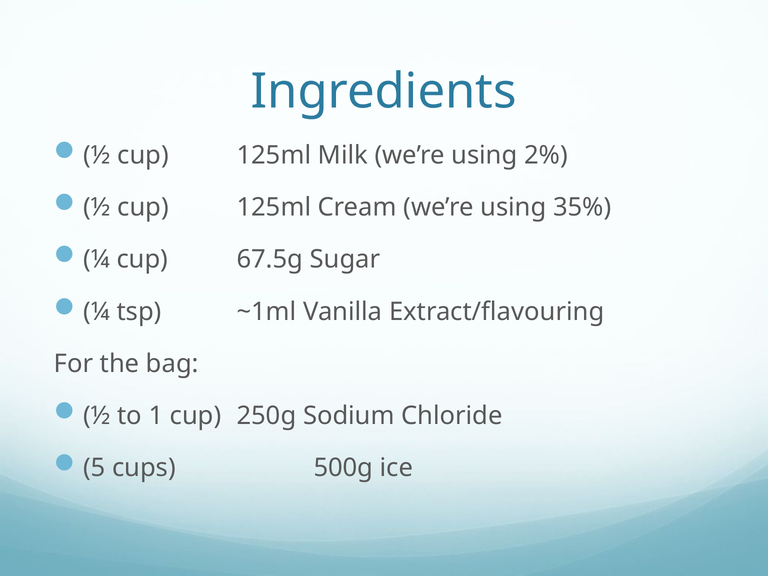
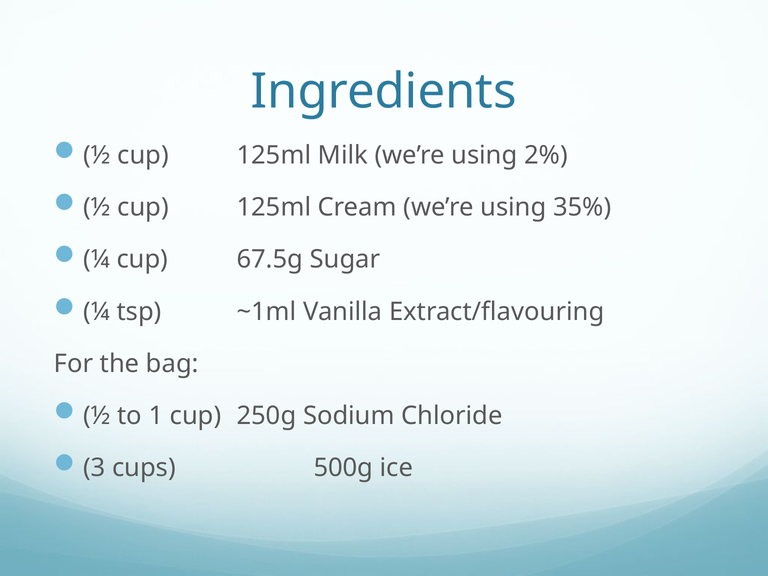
5: 5 -> 3 (94, 468)
